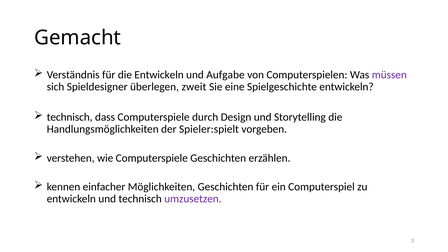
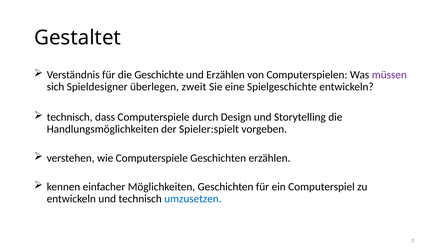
Gemacht: Gemacht -> Gestaltet (78, 38)
die Entwickeln: Entwickeln -> Geschichte (159, 75)
und Aufgabe: Aufgabe -> Erzählen (226, 75)
umzusetzen colour: purple -> blue (193, 199)
